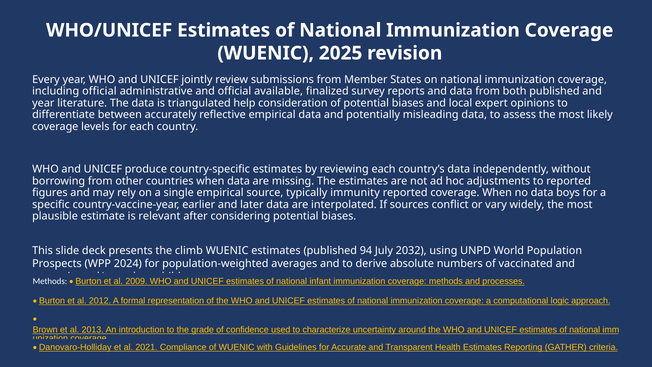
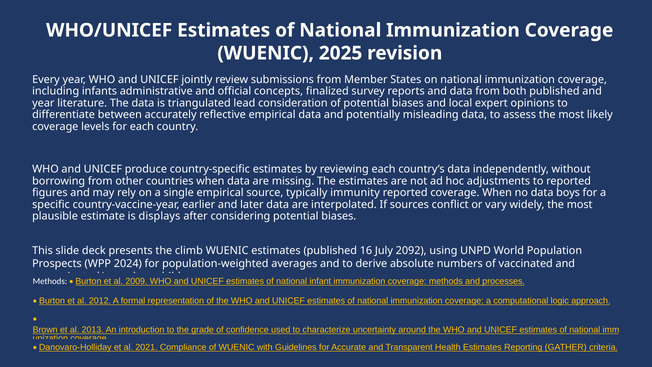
including official: official -> infants (99, 91)
available: available -> concepts (279, 91)
help: help -> lead (244, 103)
relevant: relevant -> displays (159, 216)
94: 94 -> 16 (366, 251)
2032: 2032 -> 2092 (411, 251)
